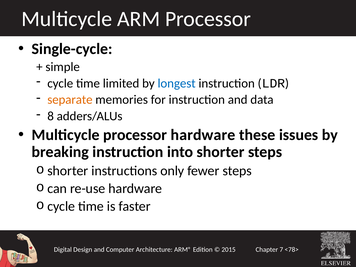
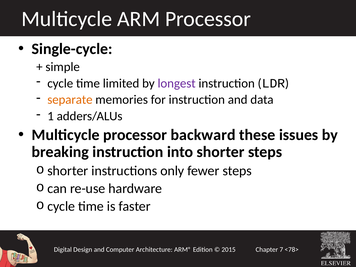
longest colour: blue -> purple (177, 83)
8: 8 -> 1 (51, 116)
processor hardware: hardware -> backward (203, 135)
